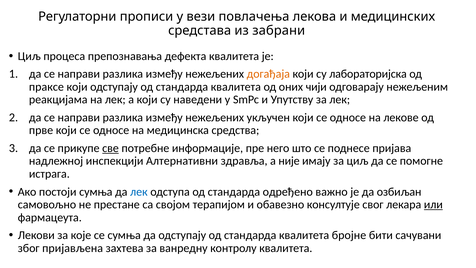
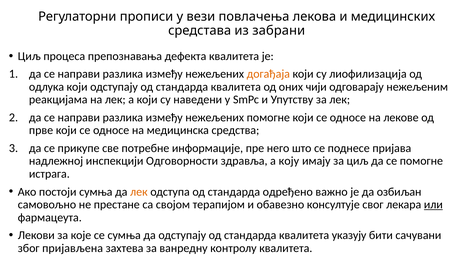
лабораторијска: лабораторијска -> лиофилизација (368, 74)
праксе: праксе -> одлука (47, 87)
нежељених укључен: укључен -> помогне (268, 117)
све underline: present -> none (111, 148)
Алтернативни: Алтернативни -> Одговорности (182, 161)
није: није -> коју (289, 161)
лек colour: blue -> orange (139, 192)
бројне: бројне -> указују (349, 235)
